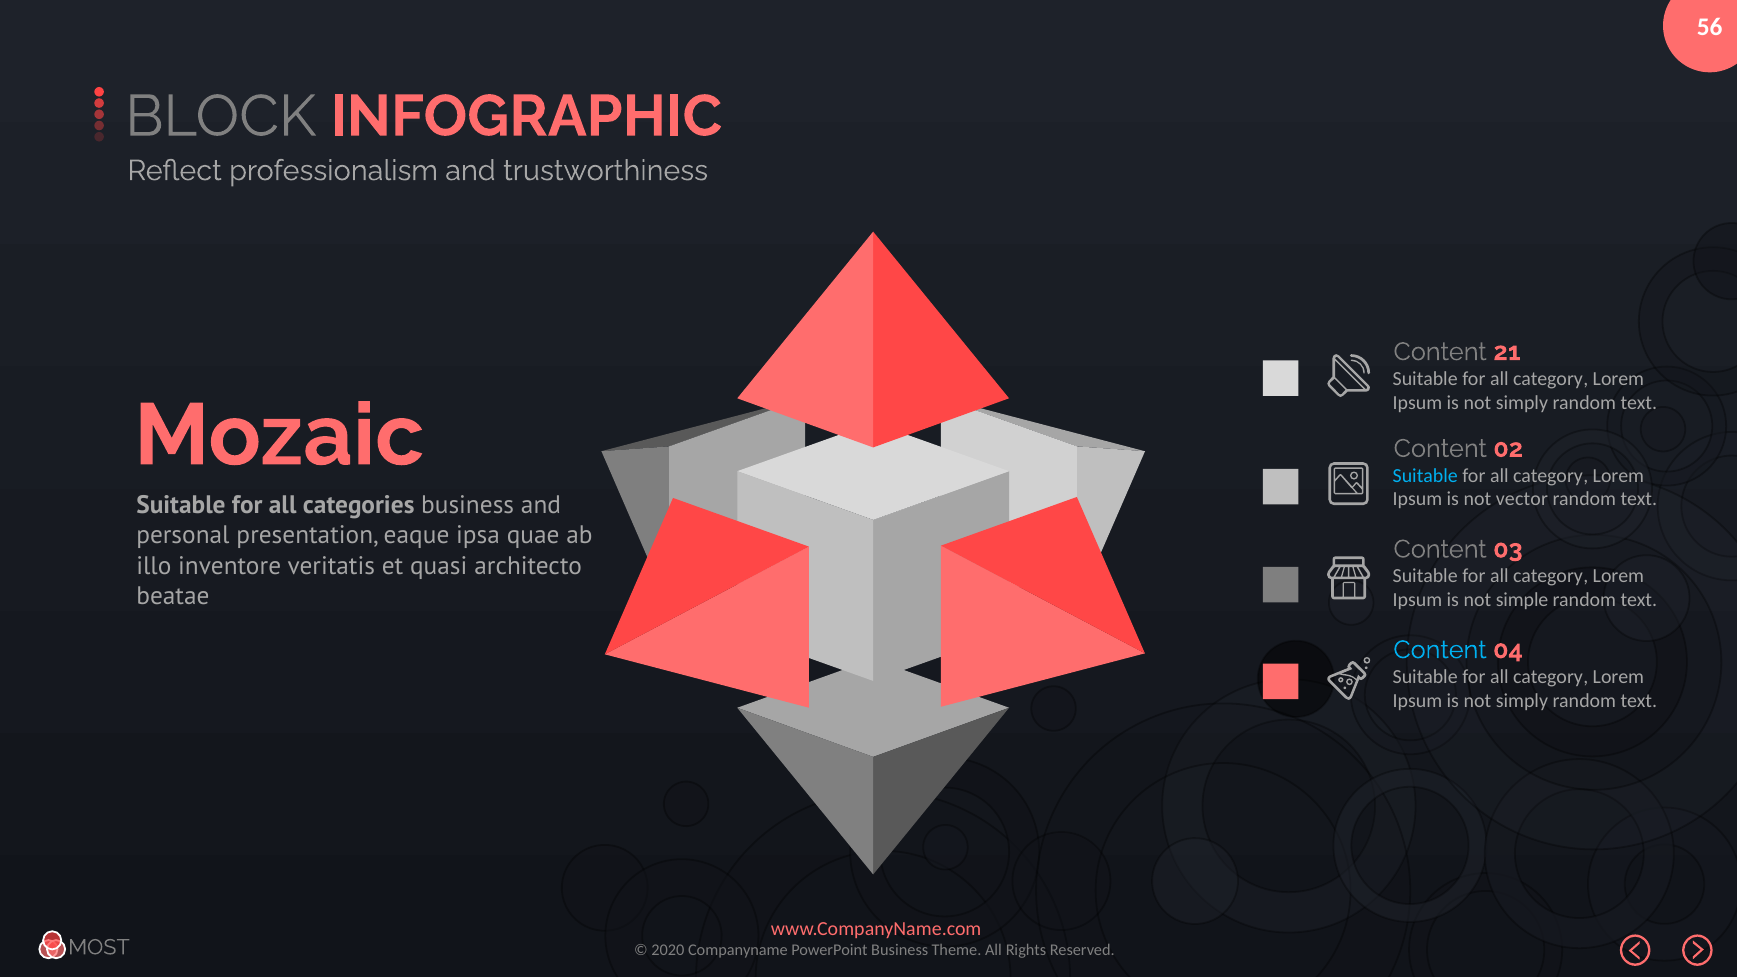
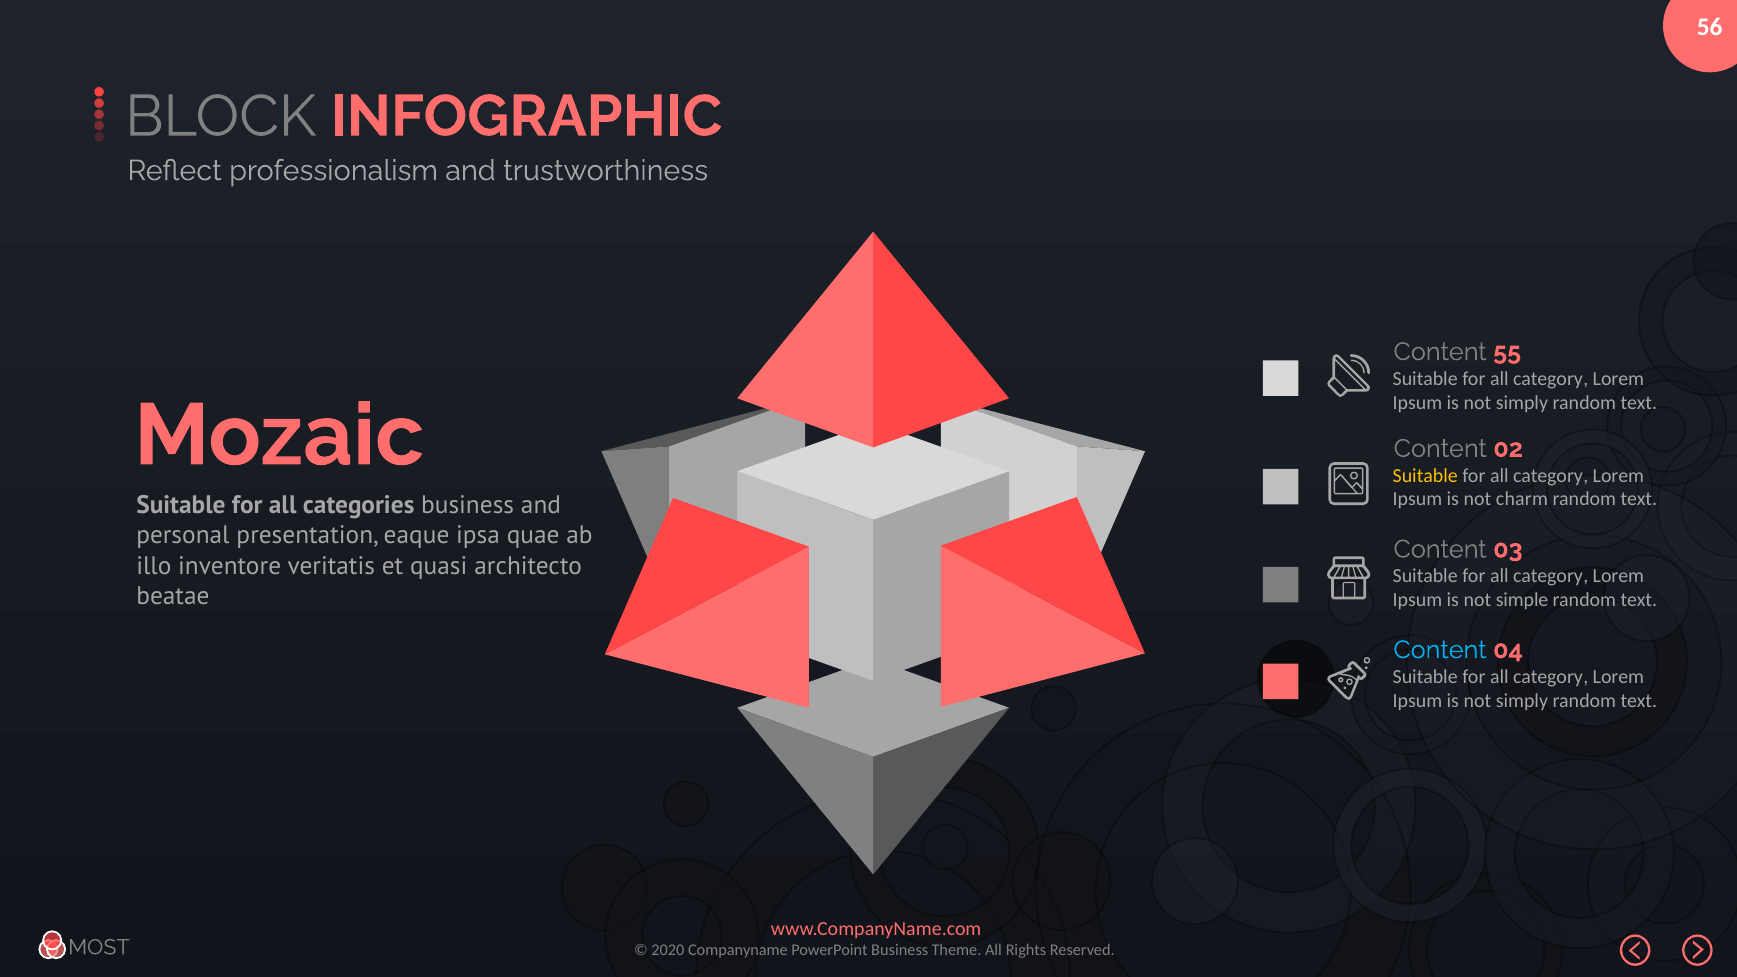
21: 21 -> 55 (1507, 352)
Suitable colour: light blue -> yellow (1425, 475)
vector: vector -> charm (1522, 499)
